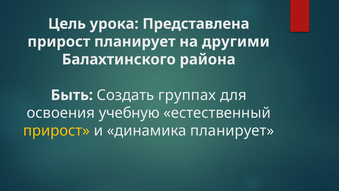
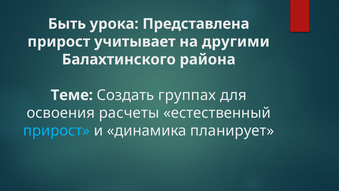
Цель: Цель -> Быть (67, 24)
прирост планирует: планирует -> учитывает (135, 42)
Быть: Быть -> Теме (72, 95)
учебную: учебную -> расчеты (129, 113)
прирост colour: yellow -> light blue (57, 131)
